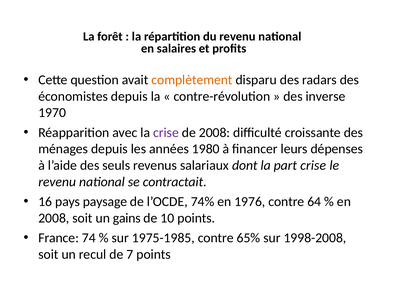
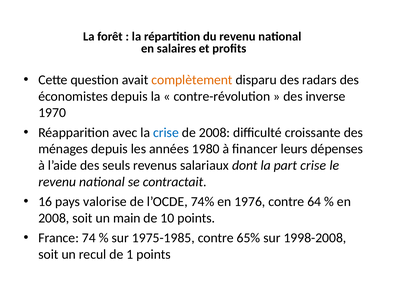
crise colour: purple -> blue (166, 132)
paysage: paysage -> valorise (105, 201)
gains: gains -> main (127, 218)
7: 7 -> 1 (130, 254)
